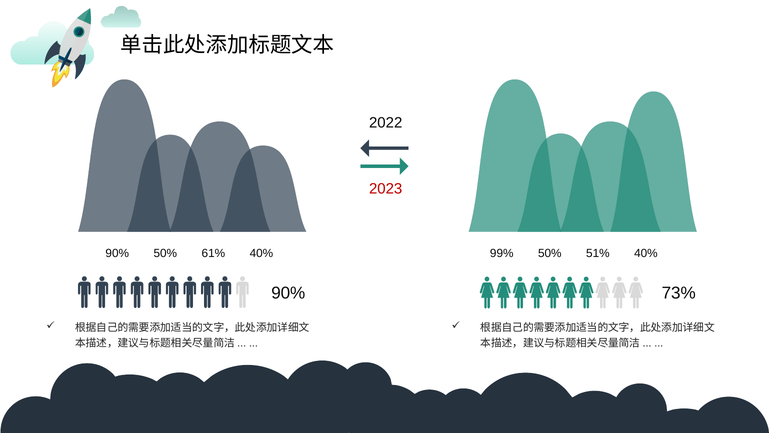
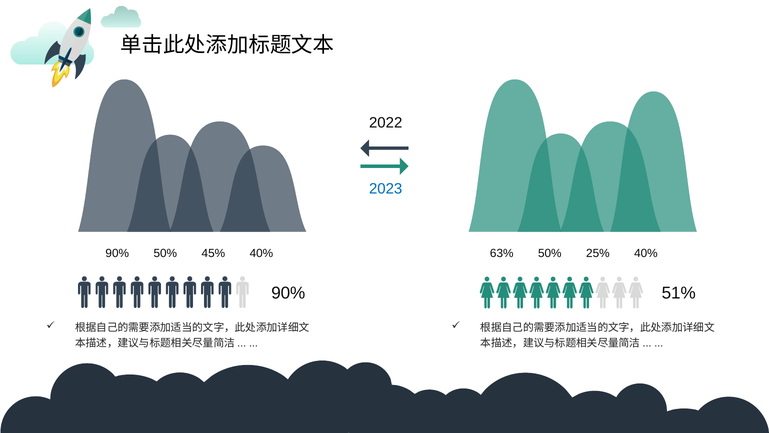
2023 colour: red -> blue (386, 189)
61%: 61% -> 45% (213, 253)
99%: 99% -> 63% (502, 253)
51%: 51% -> 25% (598, 253)
73%: 73% -> 51% (679, 293)
